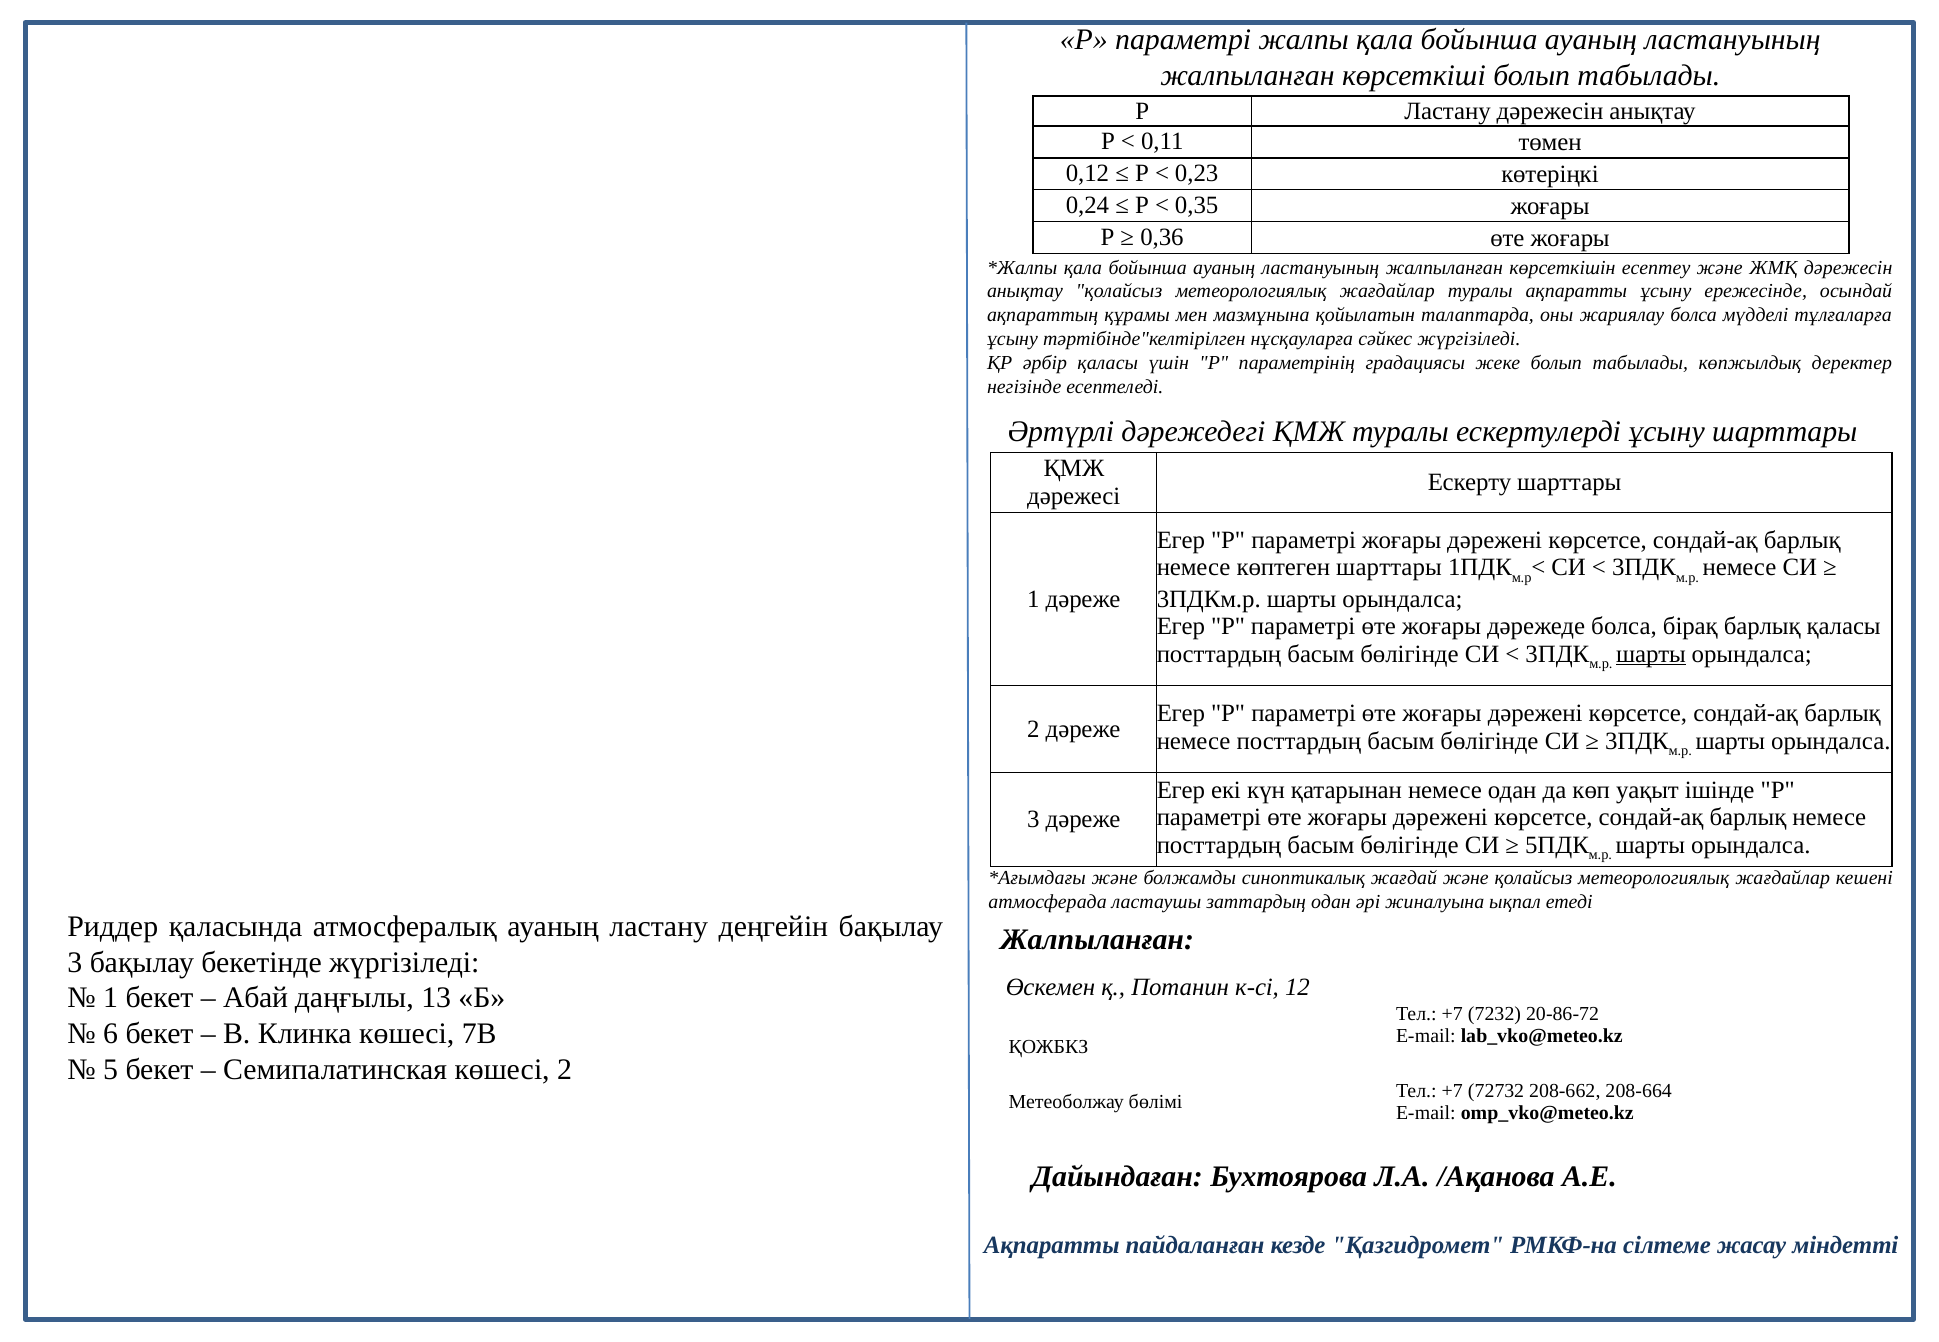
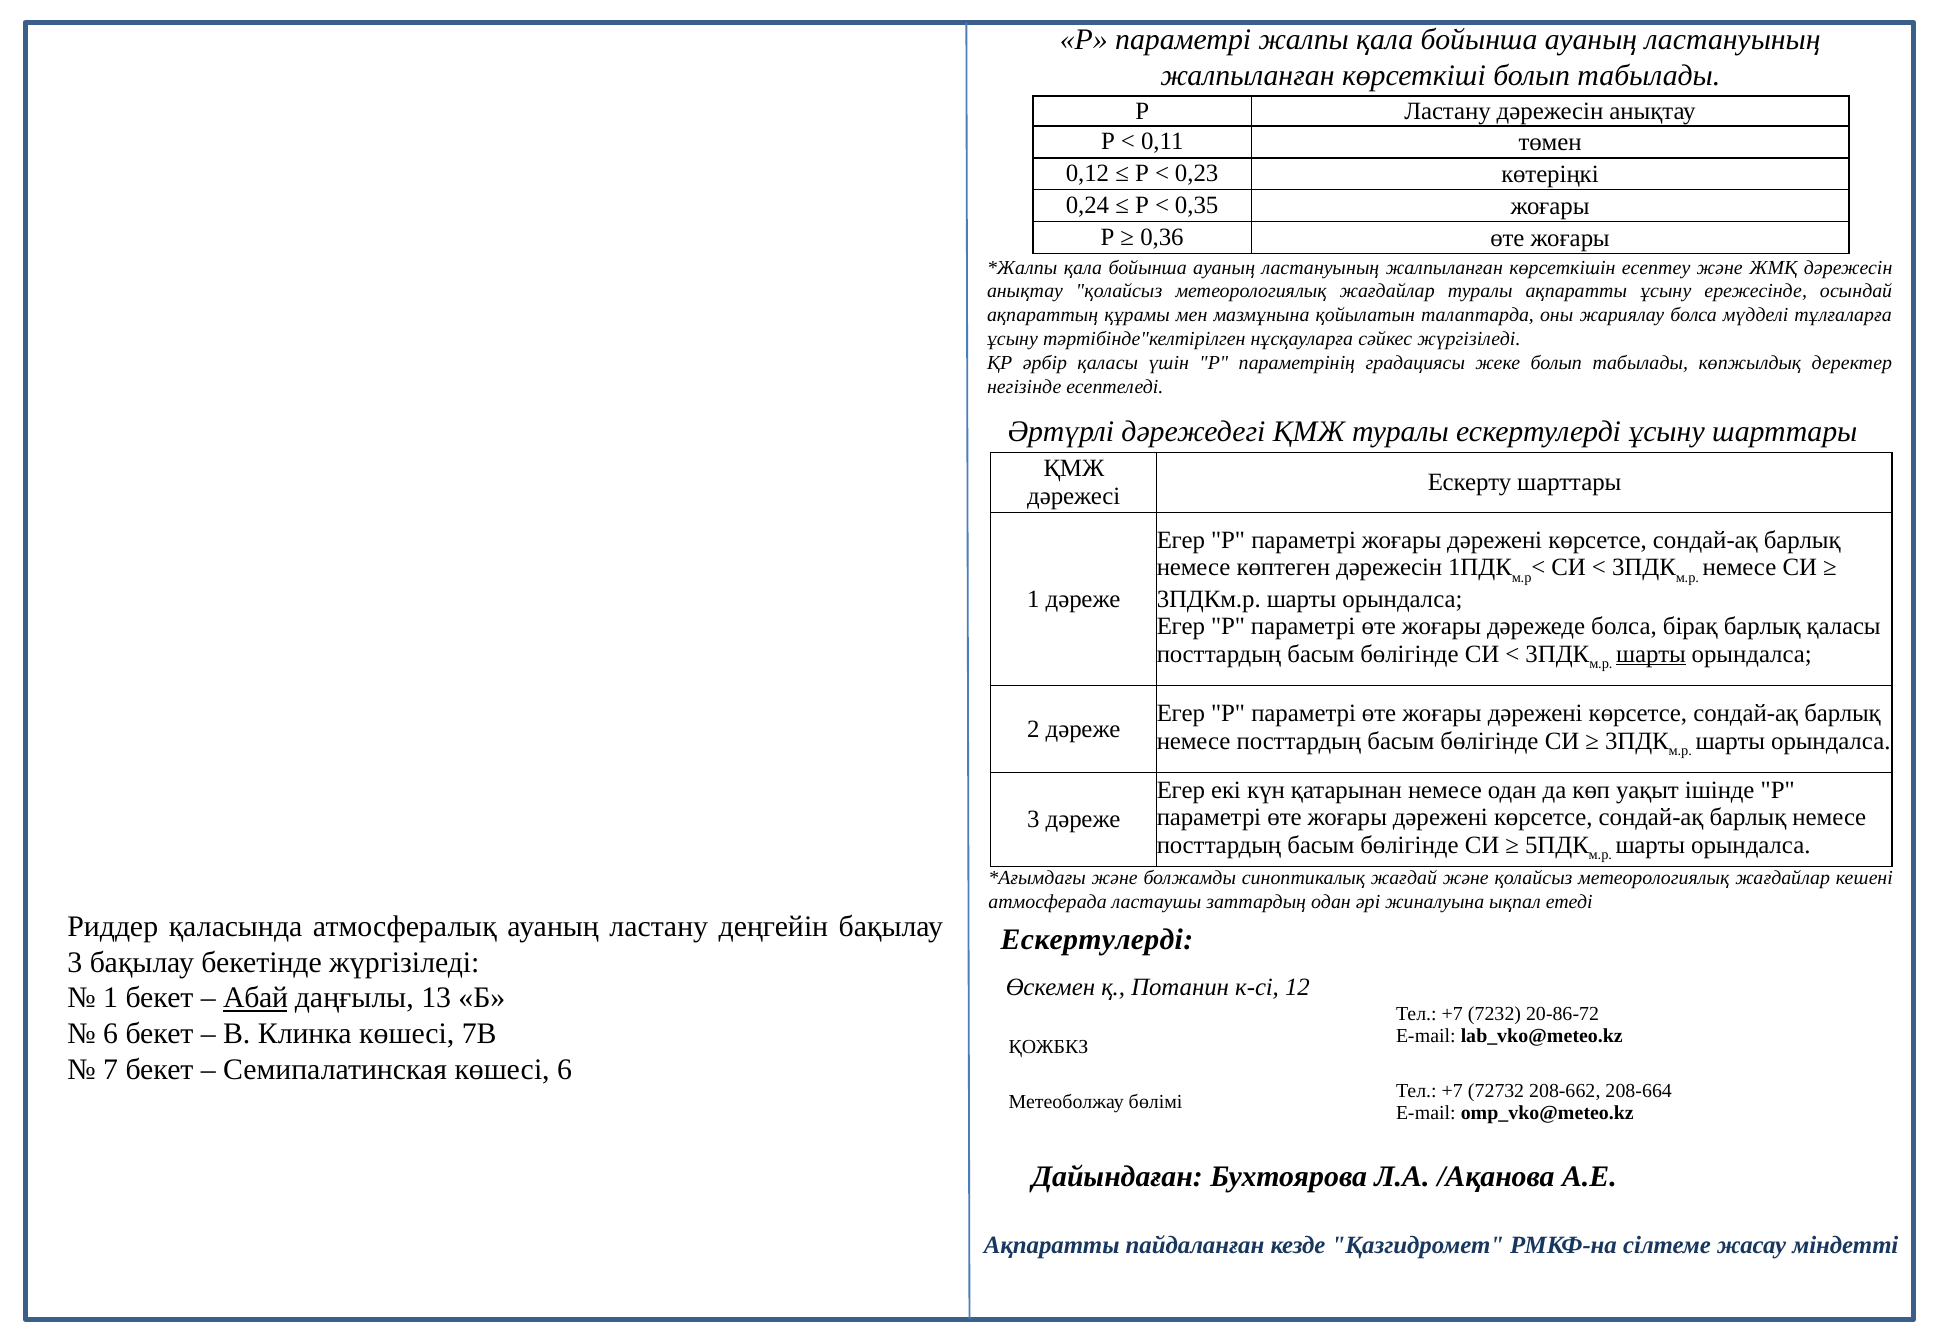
көптеген шарттары: шарттары -> дәрежесін (1389, 568)
Жалпыланған: Жалпыланған -> Ескертулерді (1097, 940)
Абай underline: none -> present (255, 998)
5: 5 -> 7 (111, 1070)
көшесі 2: 2 -> 6 (565, 1070)
